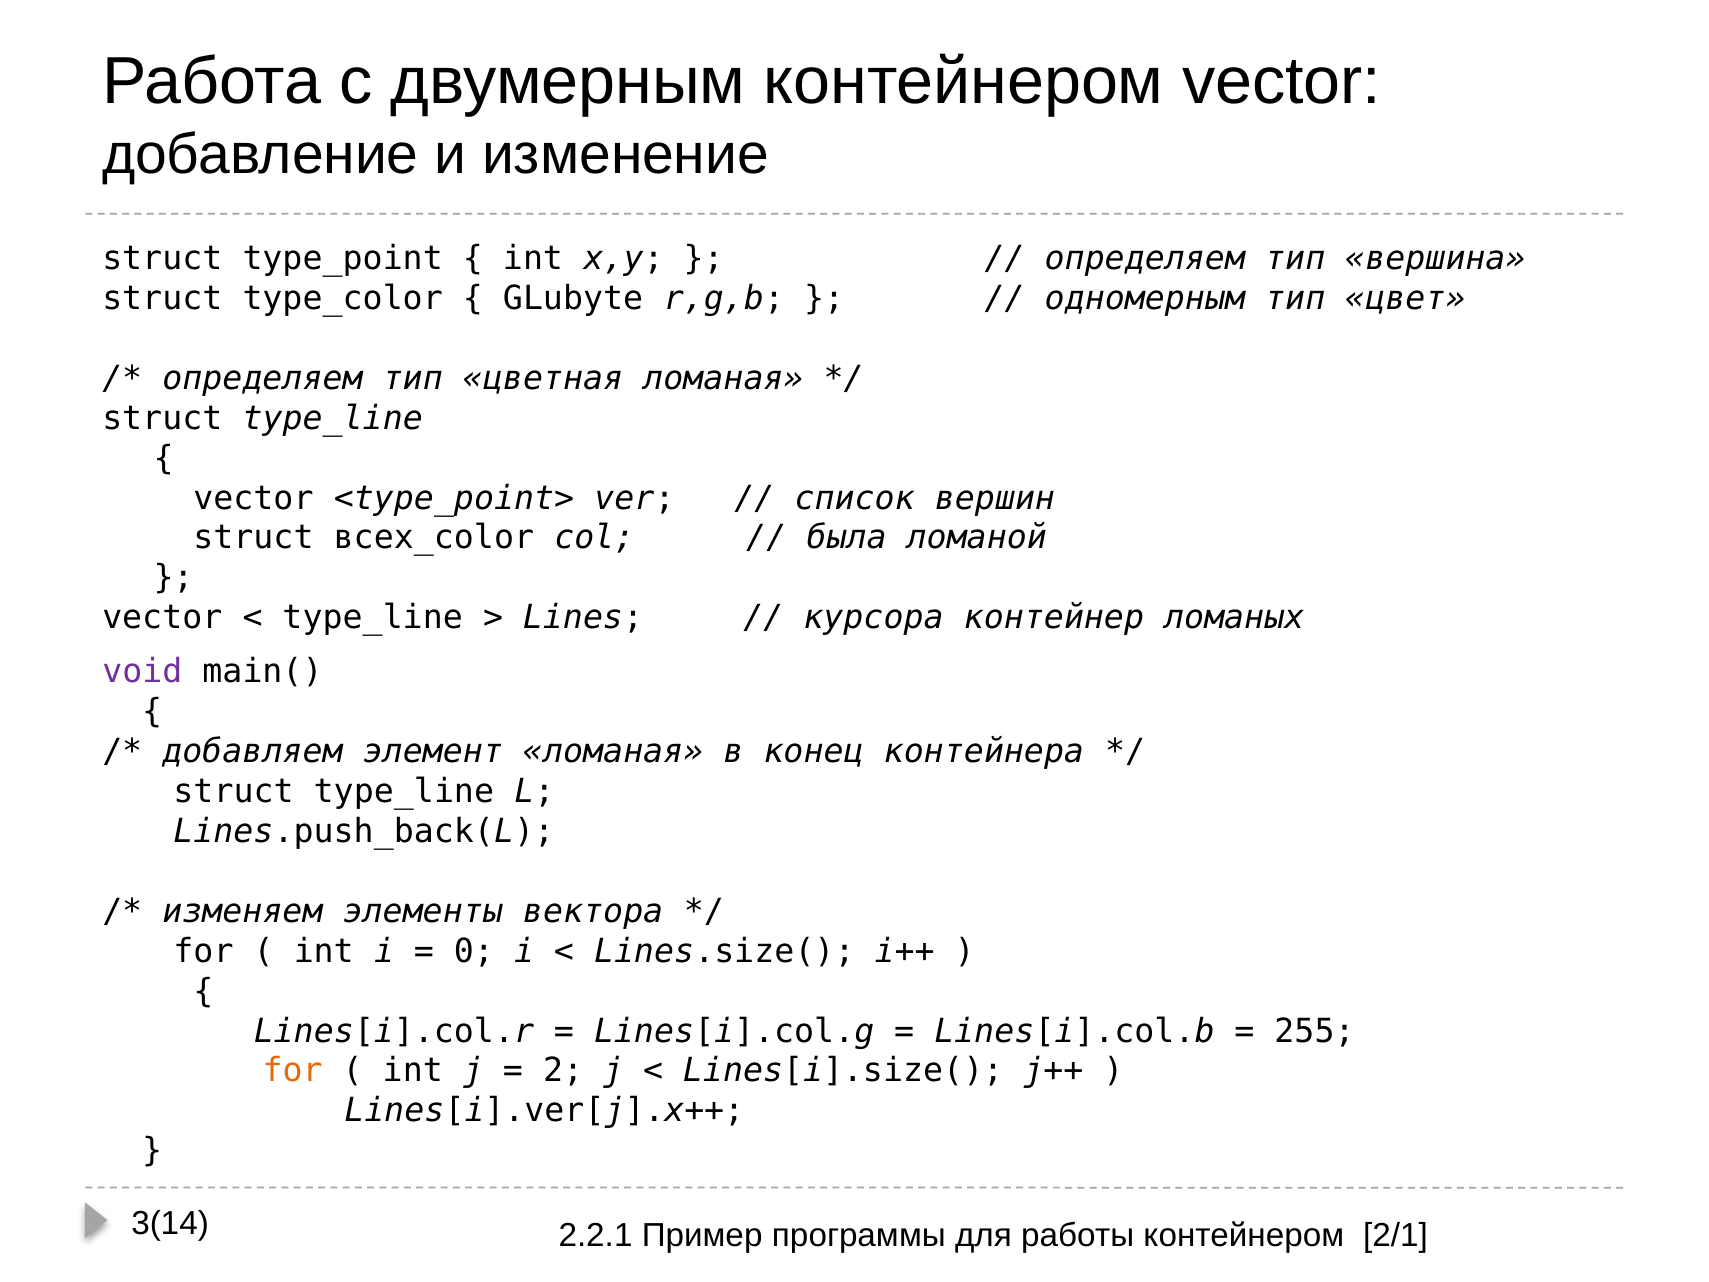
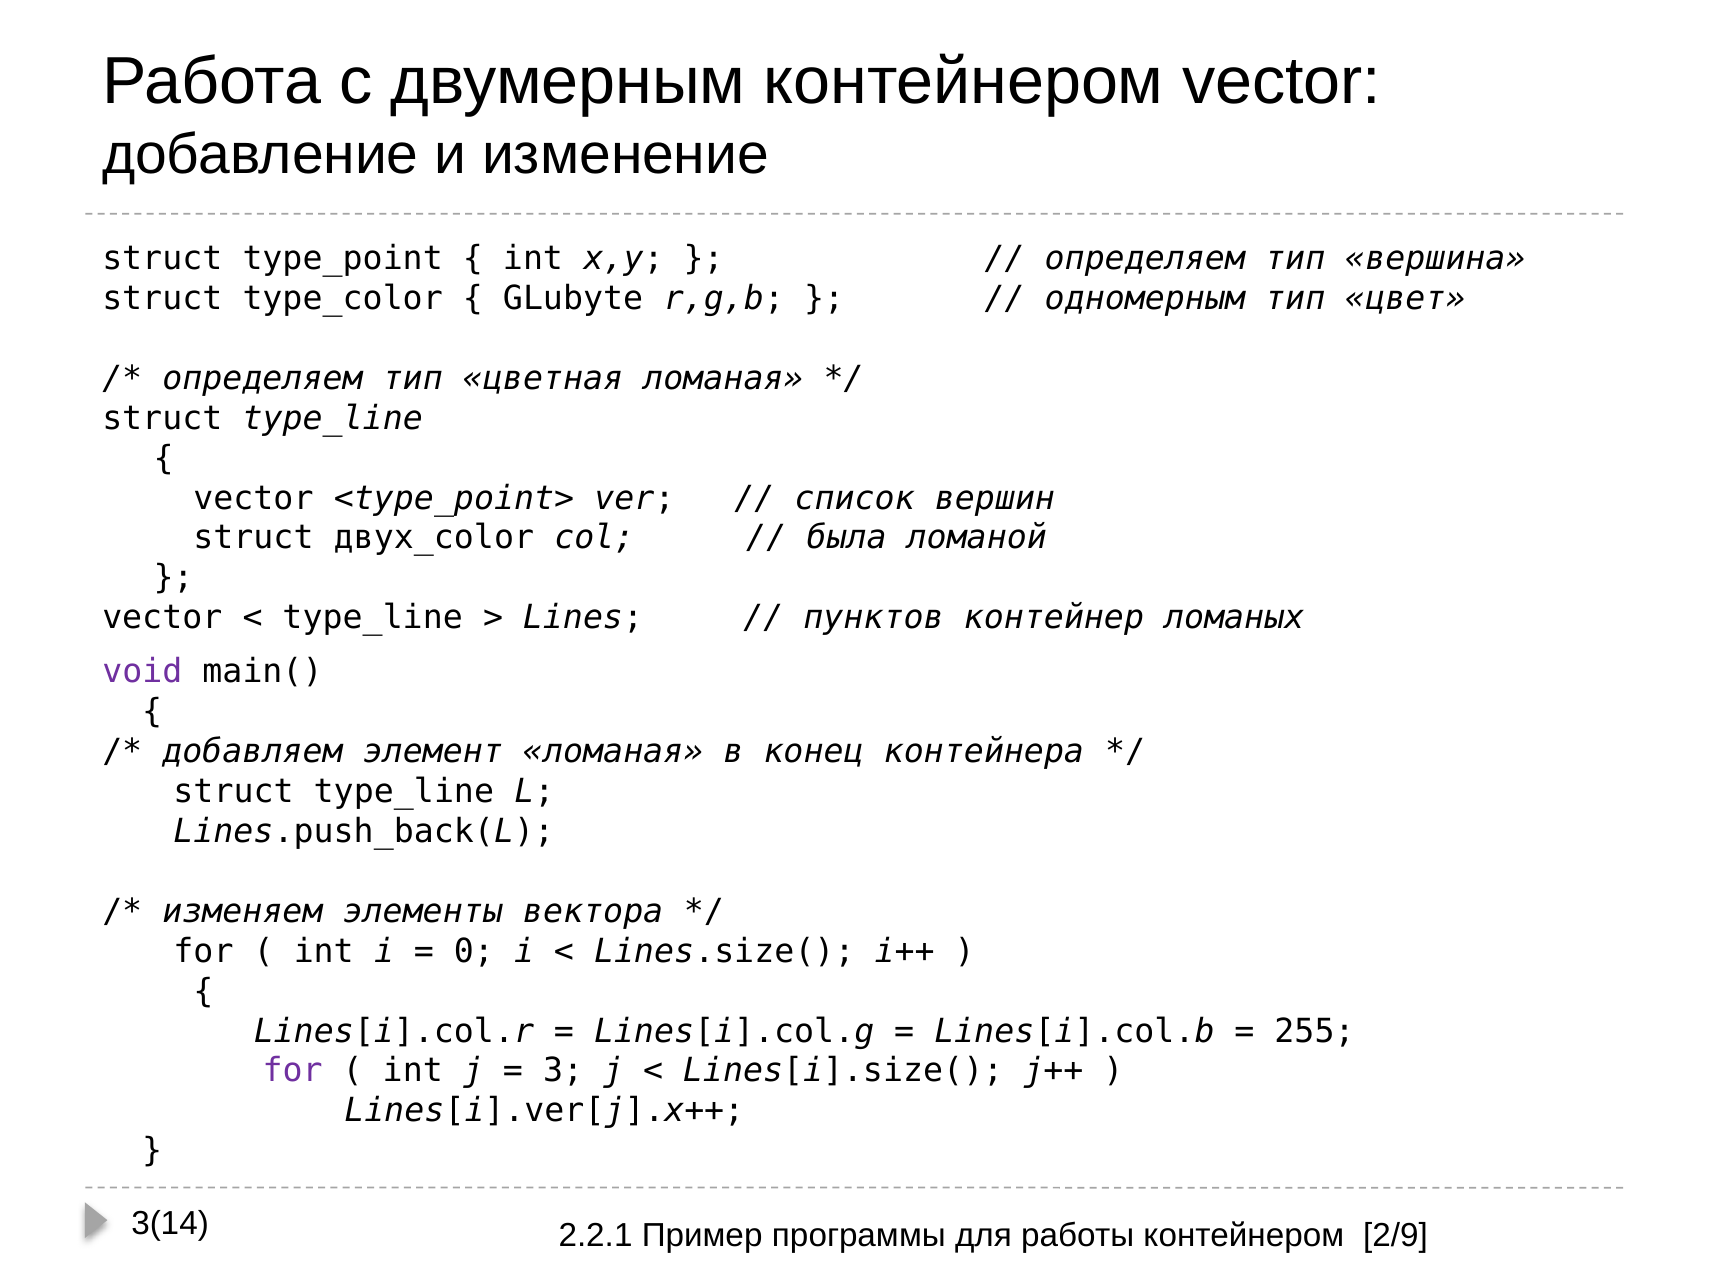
всех_color: всех_color -> двух_color (434, 538)
курсора: курсора -> пунктов (874, 618)
for colour: orange -> purple (293, 1071)
2: 2 -> 3 (563, 1071)
2/1: 2/1 -> 2/9 (1396, 1236)
